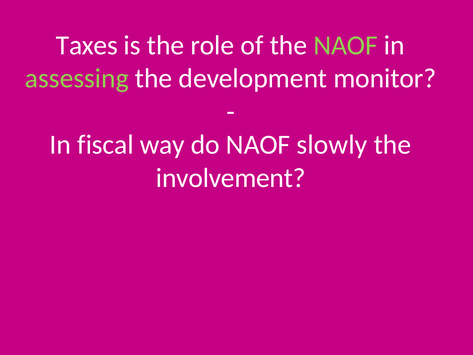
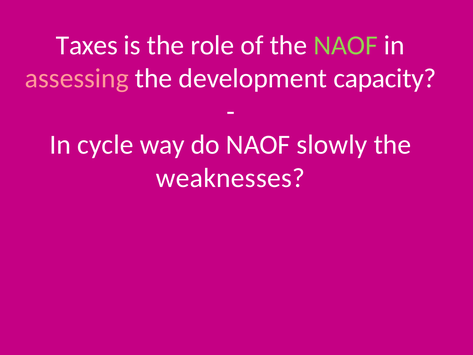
assessing colour: light green -> pink (77, 78)
monitor: monitor -> capacity (385, 78)
fiscal: fiscal -> cycle (105, 145)
involvement: involvement -> weaknesses (230, 178)
